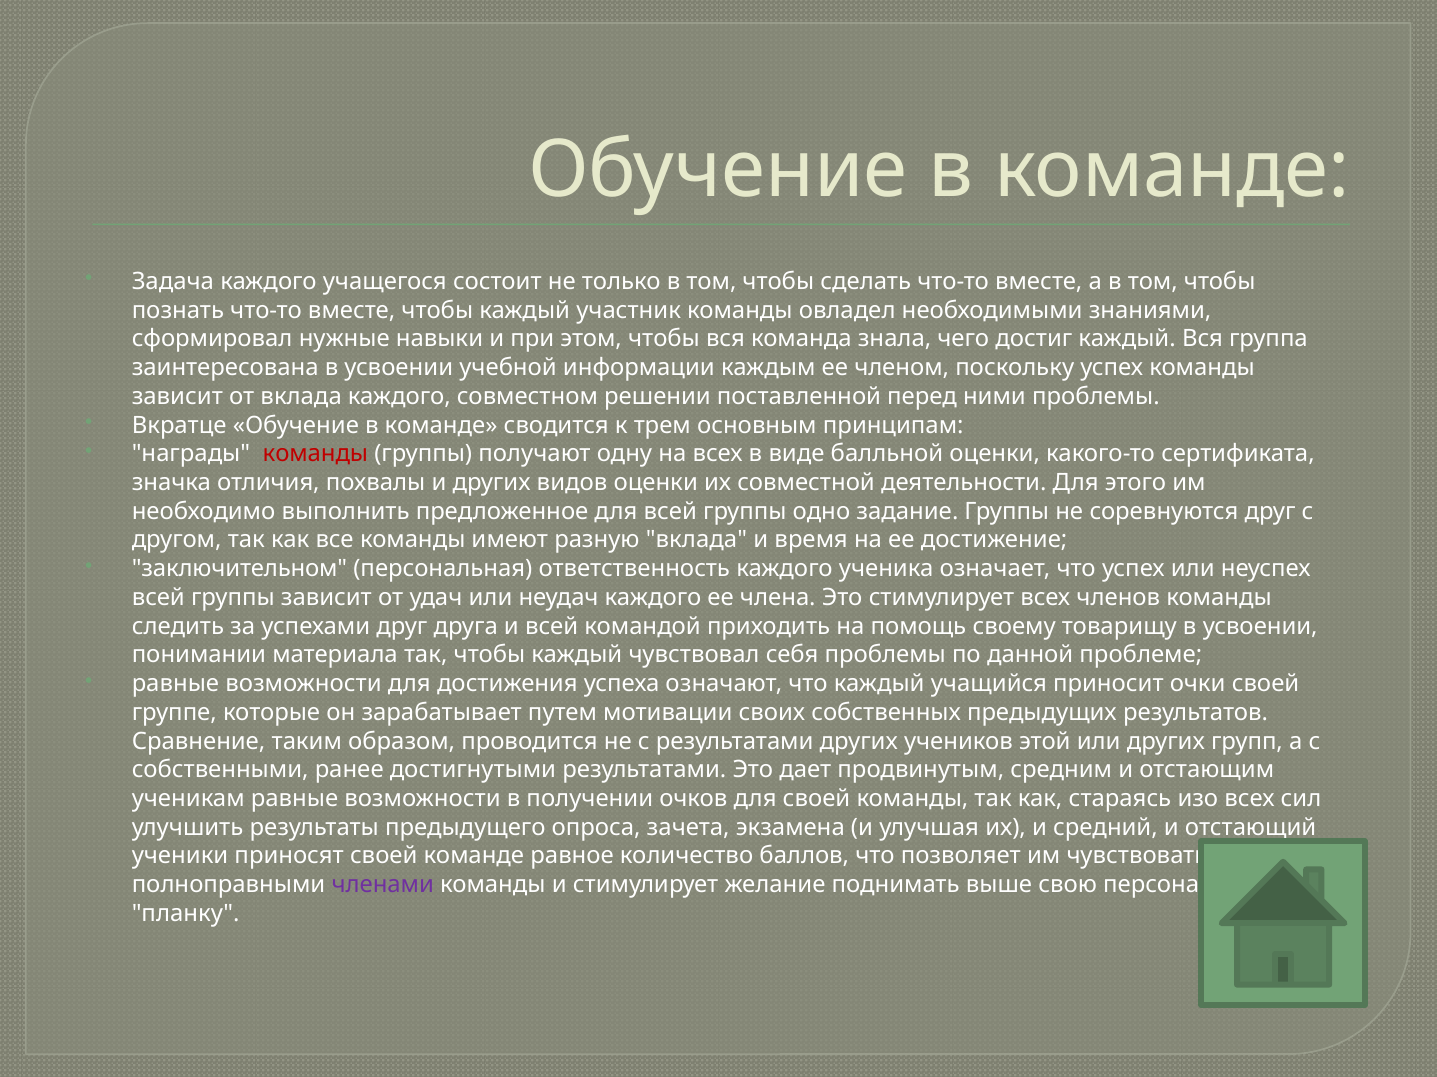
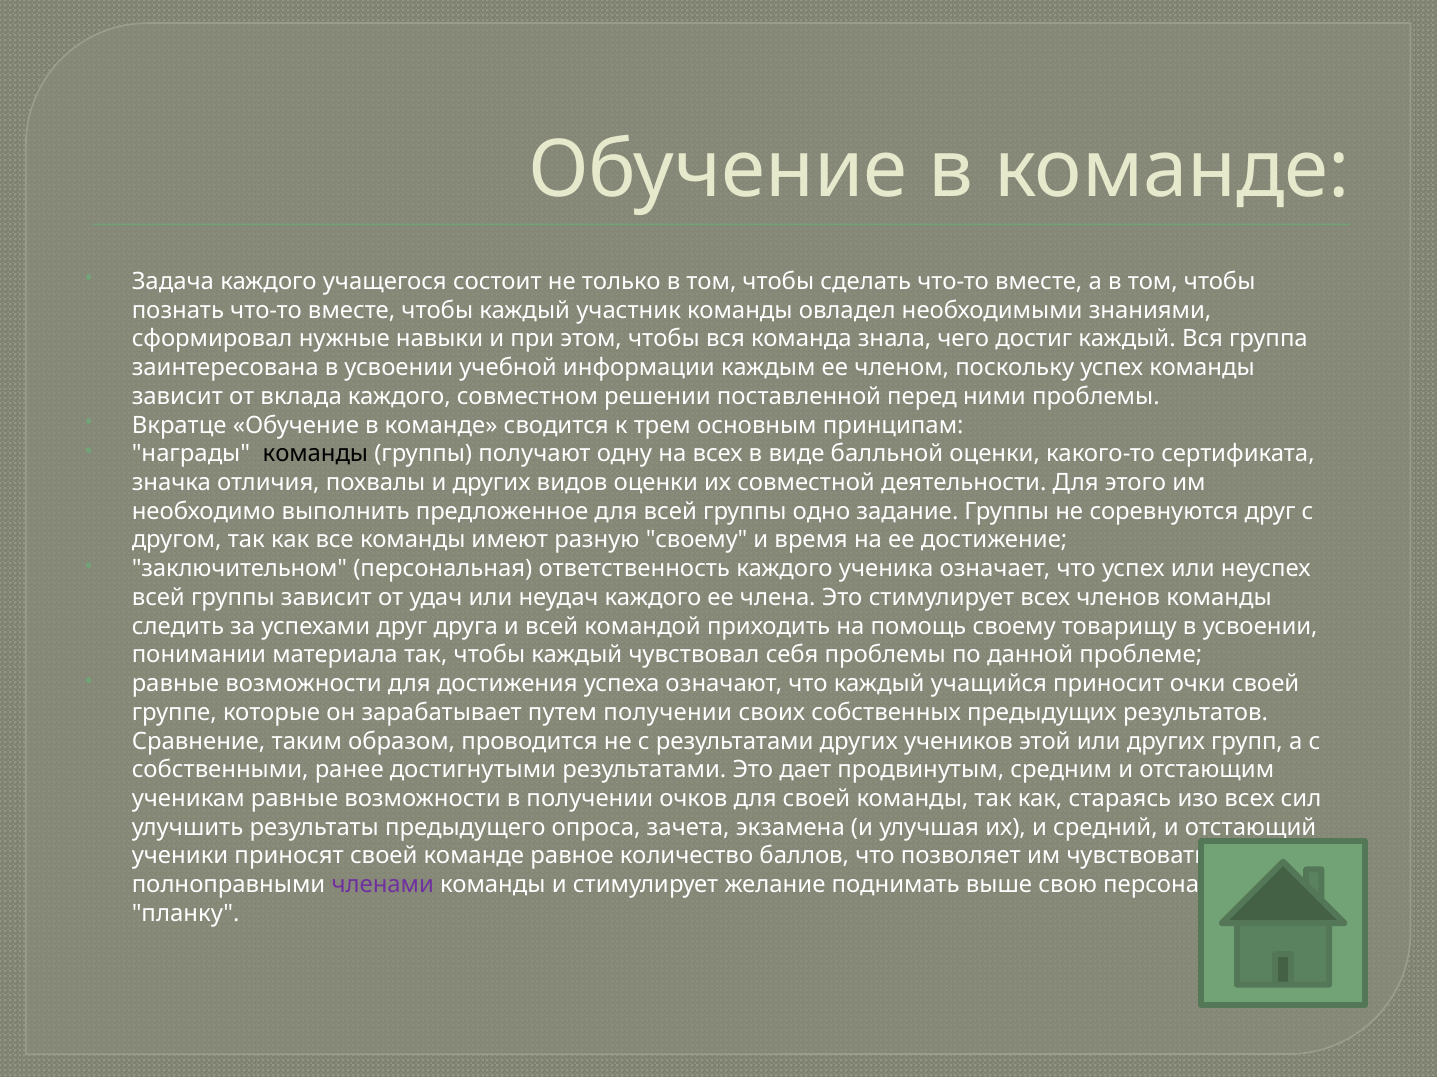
команды colour: red -> black (315, 454)
разную вклада: вклада -> своему (697, 540)
путем мотивации: мотивации -> получении (668, 713)
